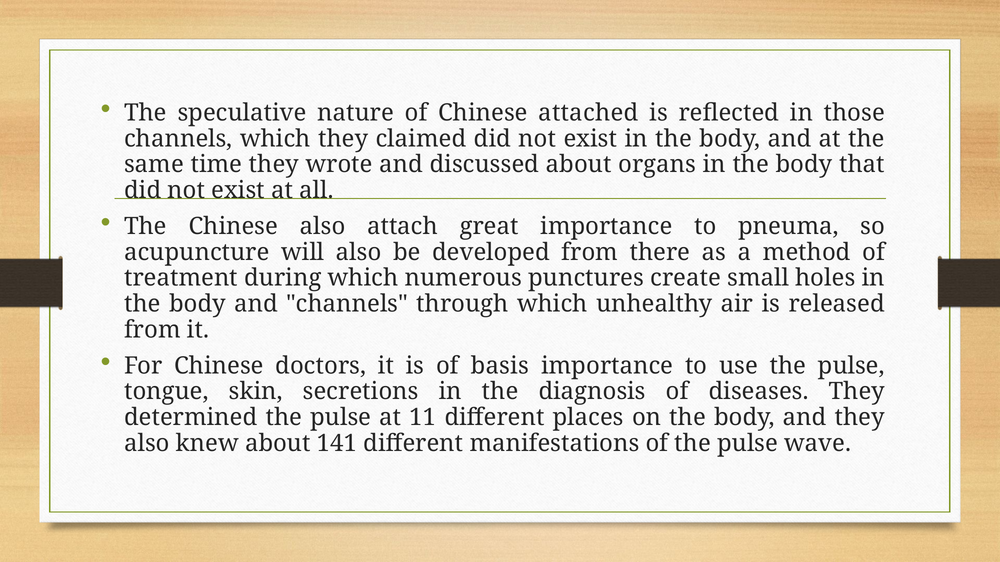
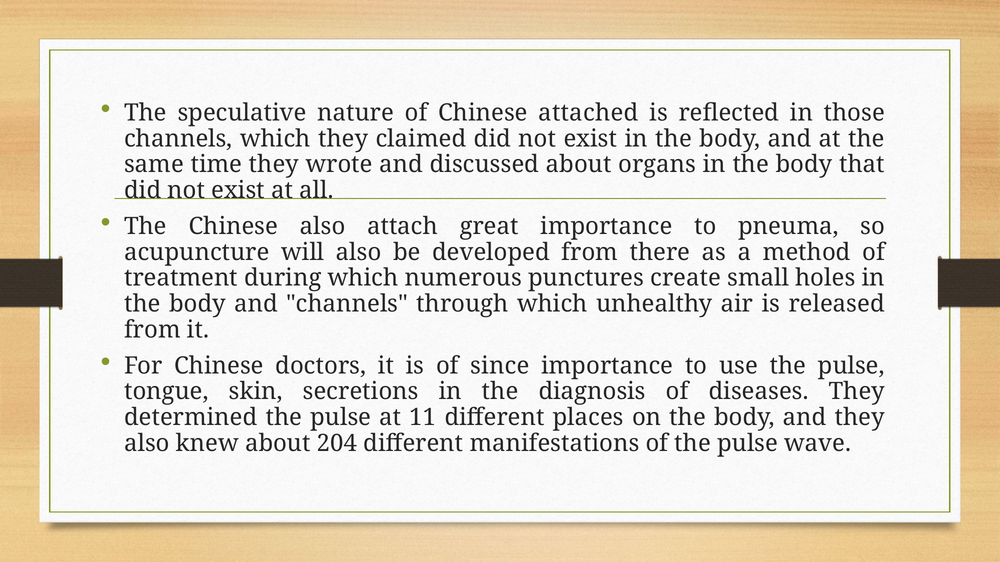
basis: basis -> since (500, 366)
141: 141 -> 204 (337, 444)
